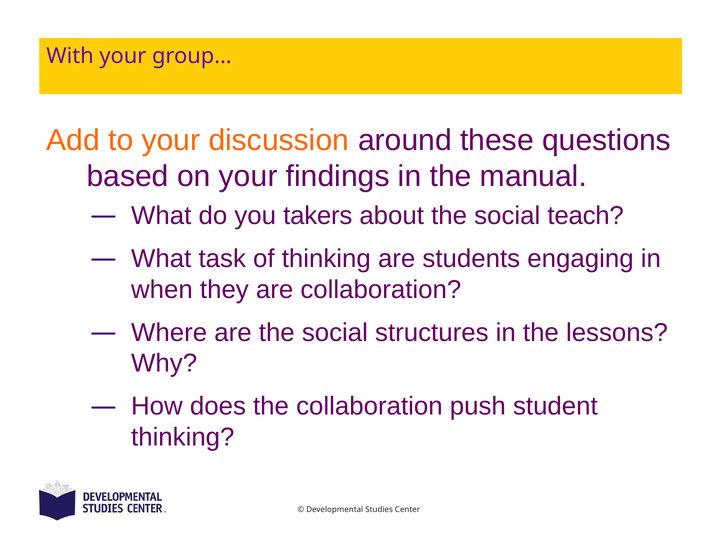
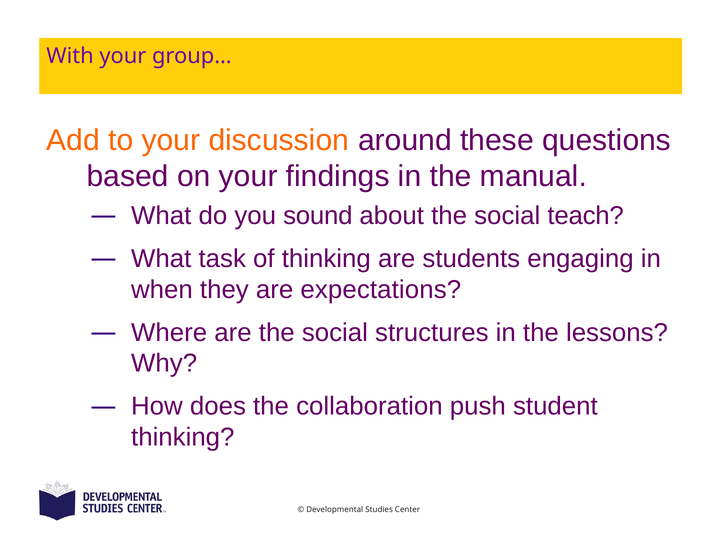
takers: takers -> sound (318, 216)
are collaboration: collaboration -> expectations (381, 290)
